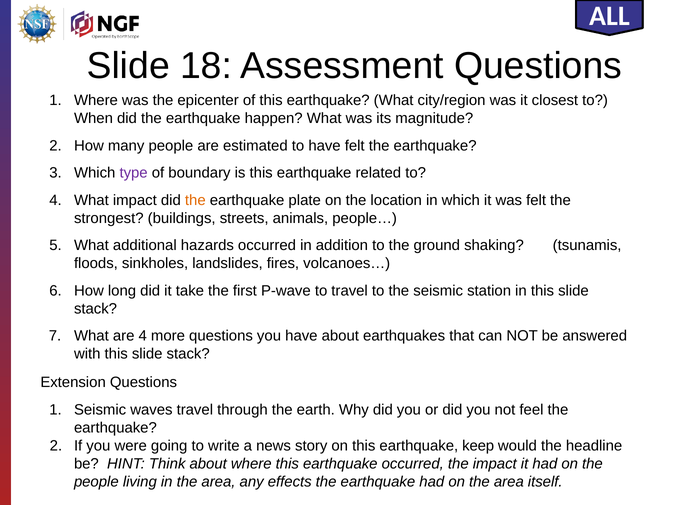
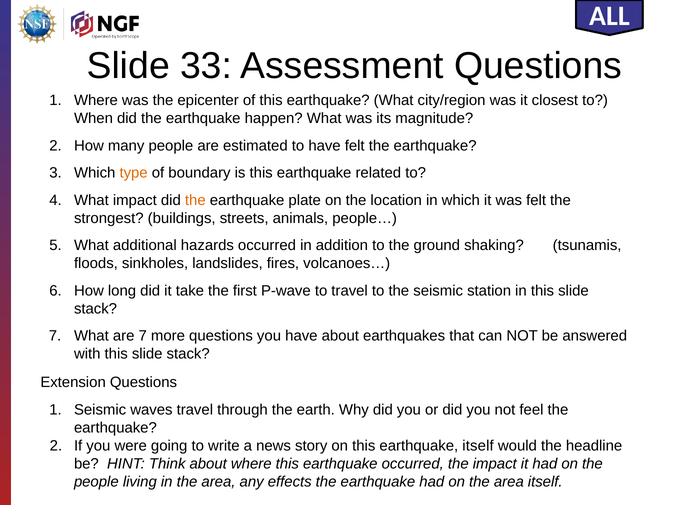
18: 18 -> 33 (206, 66)
type colour: purple -> orange (134, 173)
are 4: 4 -> 7 (143, 336)
earthquake keep: keep -> itself (478, 446)
